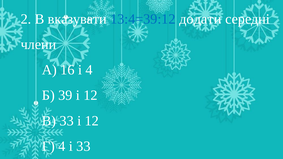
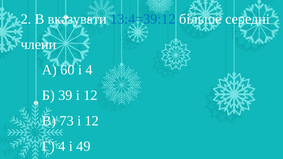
додати: додати -> більше (200, 19)
16: 16 -> 60 (67, 70)
В 33: 33 -> 73 (67, 121)
і 33: 33 -> 49 (83, 146)
